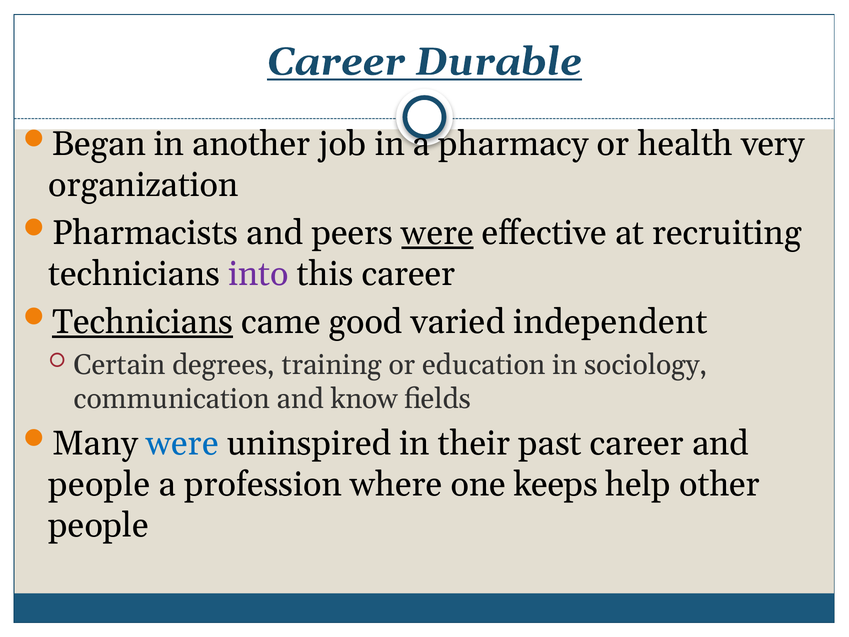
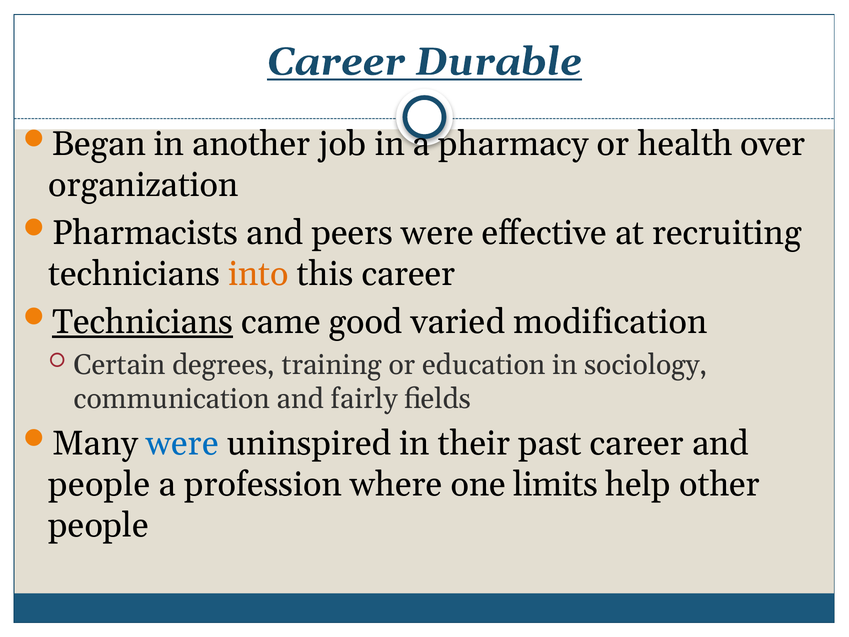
very: very -> over (773, 144)
were underline: present -> none (438, 233)
into colour: purple -> orange (258, 274)
independent: independent -> modification (610, 322)
know: know -> fairly (364, 399)
keeps: keeps -> limits (556, 484)
